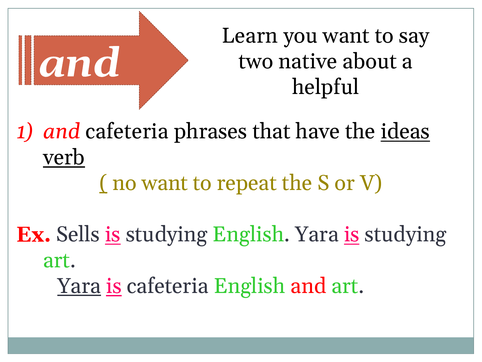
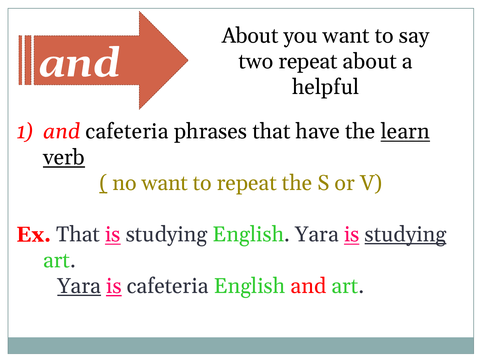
Learn: Learn -> About (250, 36)
two native: native -> repeat (308, 61)
ideas: ideas -> learn (405, 131)
Ex Sells: Sells -> That (78, 234)
studying underline: none -> present (405, 234)
